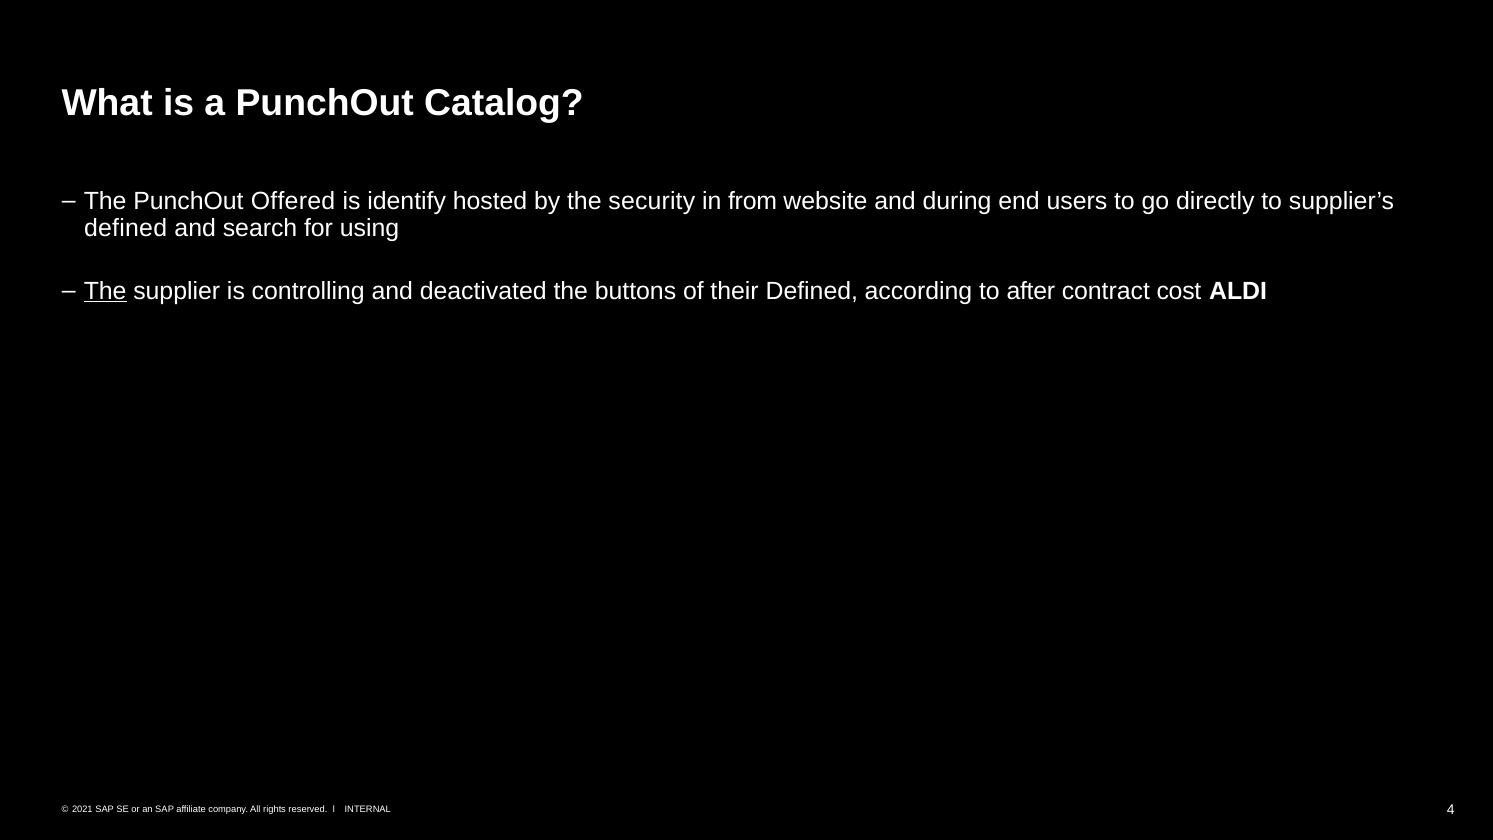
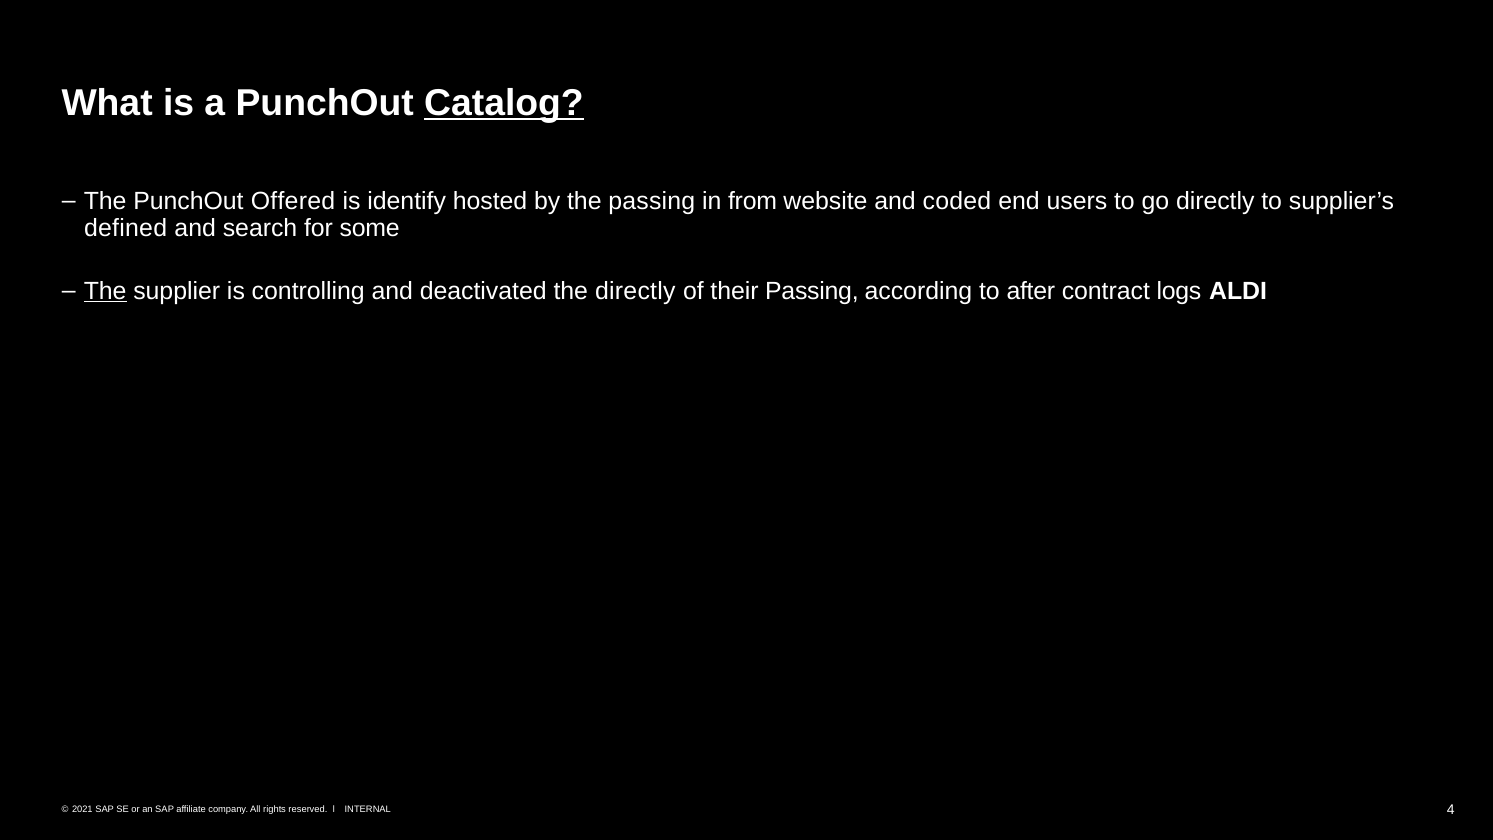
Catalog underline: none -> present (504, 103)
the security: security -> passing (652, 201)
during: during -> coded (957, 201)
using: using -> some (370, 228)
the buttons: buttons -> directly (635, 291)
their Defined: Defined -> Passing (812, 291)
cost: cost -> logs (1179, 291)
